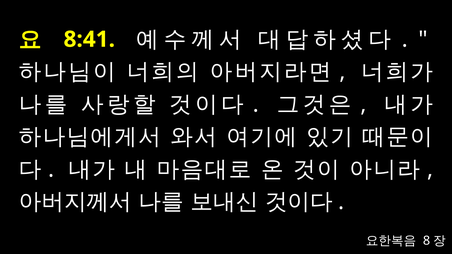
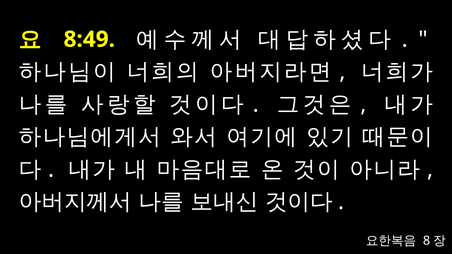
8:41: 8:41 -> 8:49 (89, 39)
